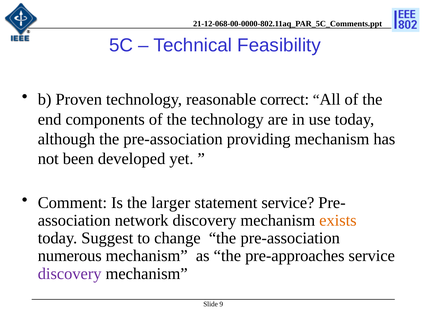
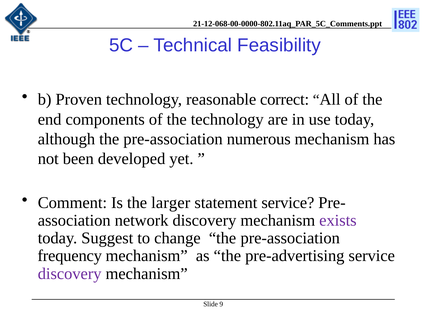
providing: providing -> numerous (259, 139)
exists colour: orange -> purple (338, 221)
numerous: numerous -> frequency (70, 256)
pre-approaches: pre-approaches -> pre-advertising (295, 256)
